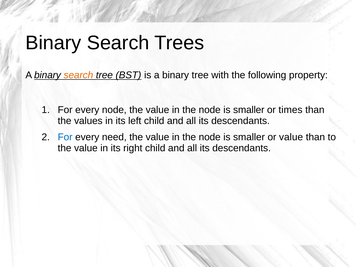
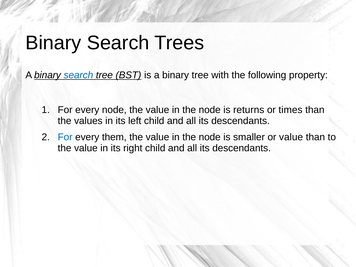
search colour: orange -> blue (78, 75)
smaller: smaller -> returns (249, 110)
need: need -> them (114, 137)
